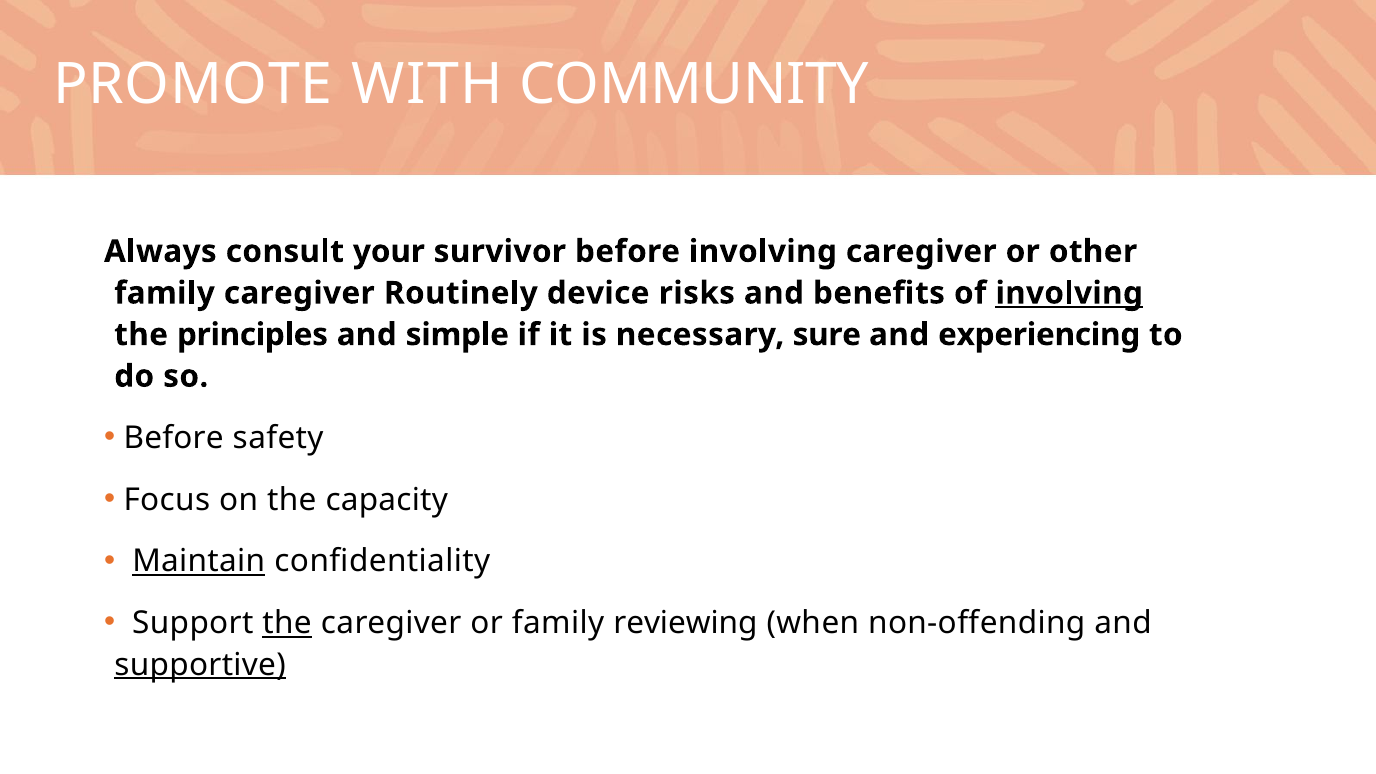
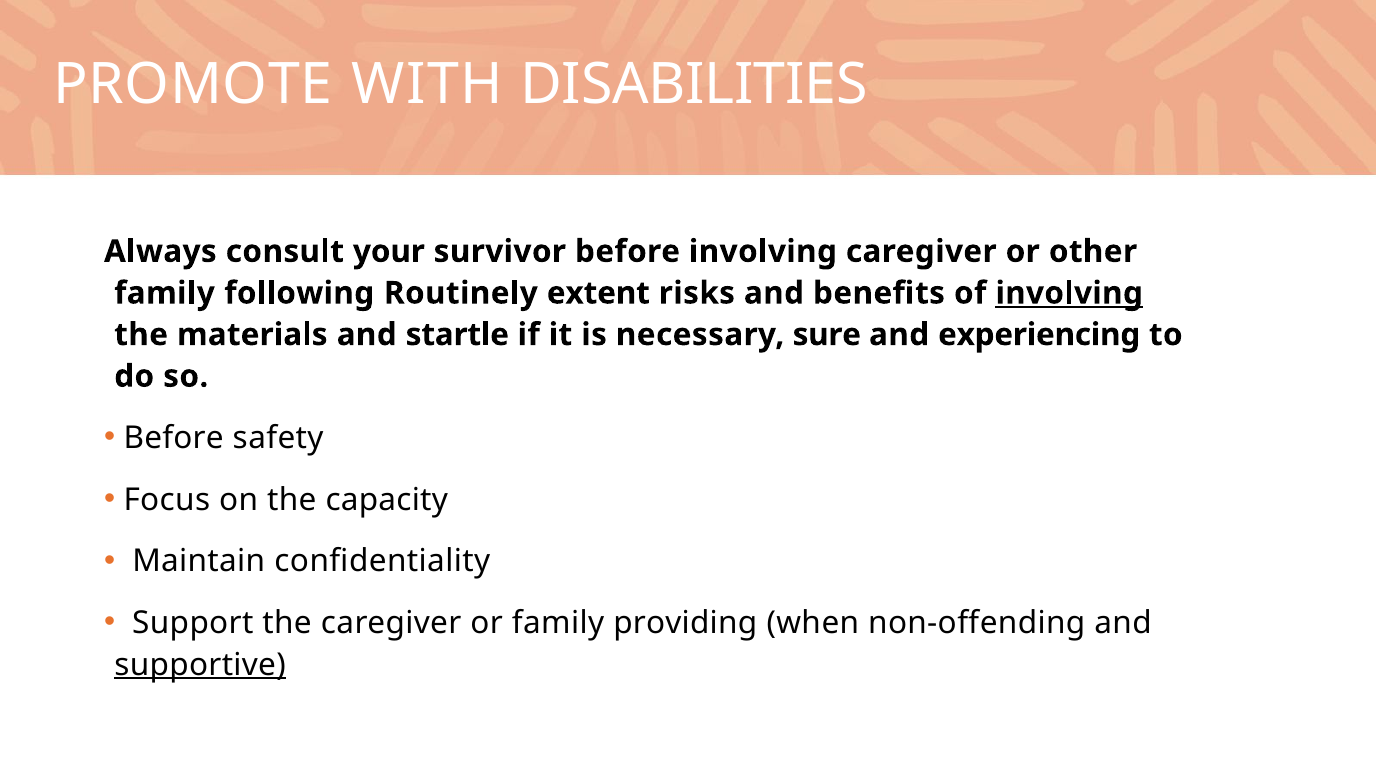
COMMUNITY: COMMUNITY -> DISABILITIES (694, 85)
family caregiver: caregiver -> following (299, 293)
device: device -> extent (598, 293)
principles: principles -> materials (252, 335)
simple: simple -> startle (457, 335)
Maintain underline: present -> none (199, 561)
the underline: present -> none (287, 623)
reviewing: reviewing -> providing (685, 623)
